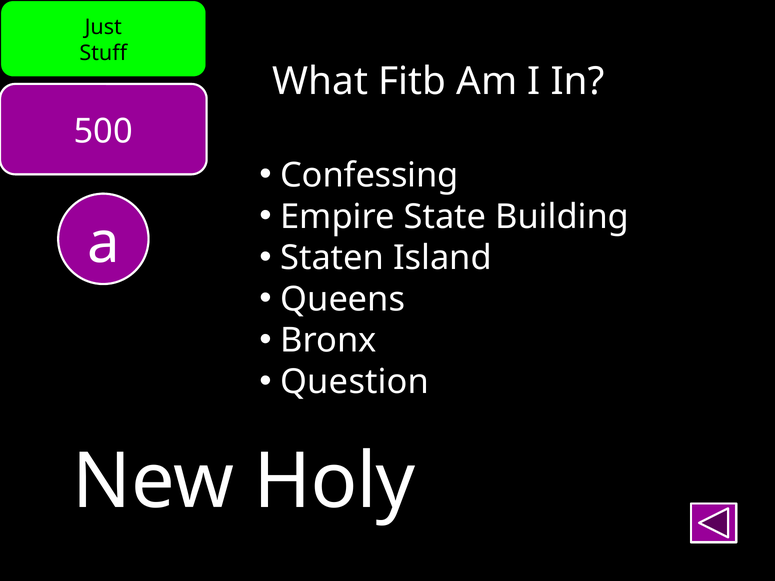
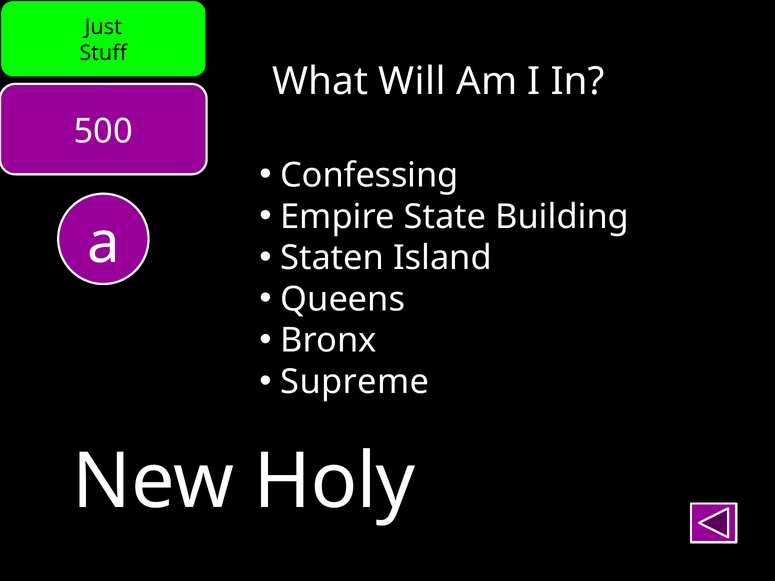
Fitb: Fitb -> Will (412, 81)
Question: Question -> Supreme (355, 382)
